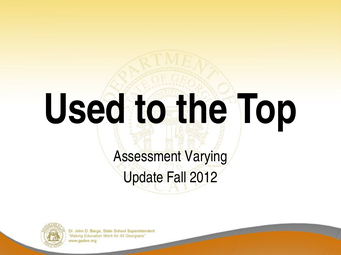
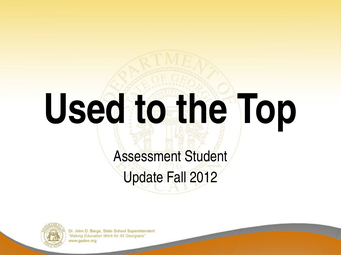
Varying: Varying -> Student (206, 157)
